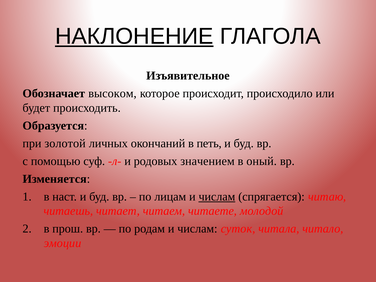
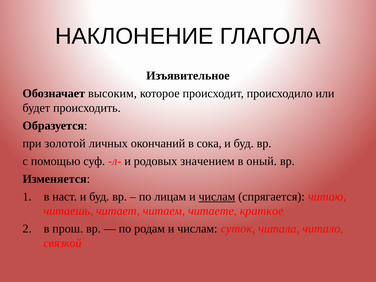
НАКЛОНЕНИЕ underline: present -> none (134, 36)
высоком: высоком -> высоким (112, 93)
петь: петь -> сока (209, 143)
молодой: молодой -> краткое (262, 211)
эмоции: эмоции -> связкой (63, 243)
